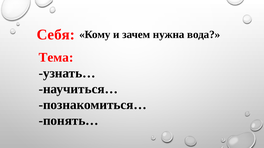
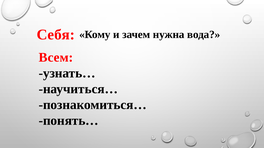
Тема: Тема -> Всем (56, 58)
